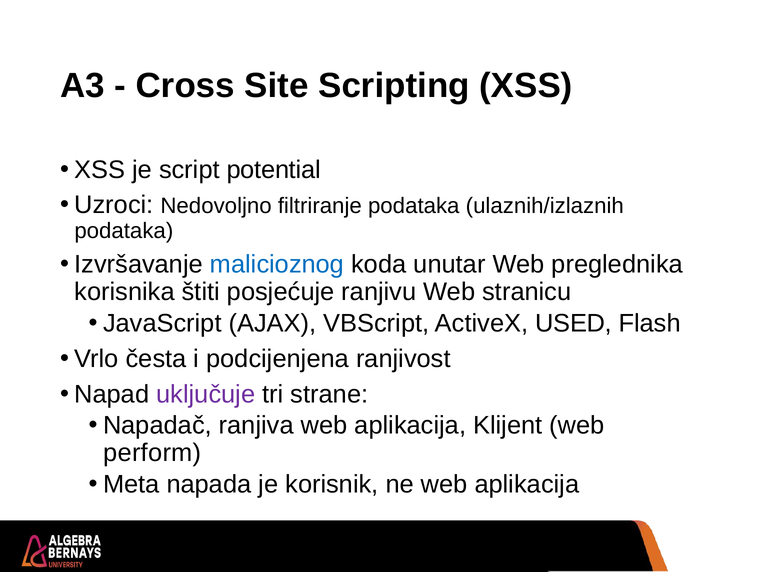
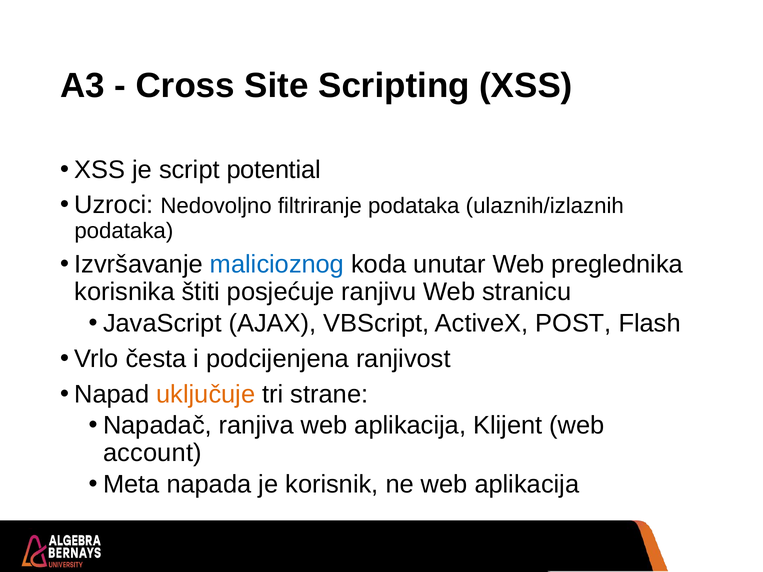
USED: USED -> POST (573, 323)
uključuje colour: purple -> orange (206, 394)
perform: perform -> account (152, 453)
